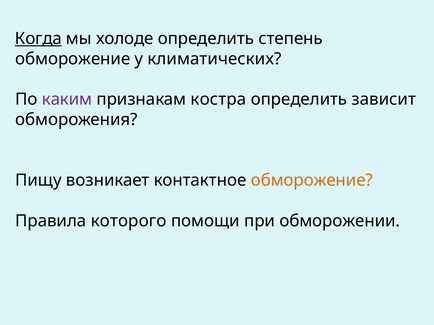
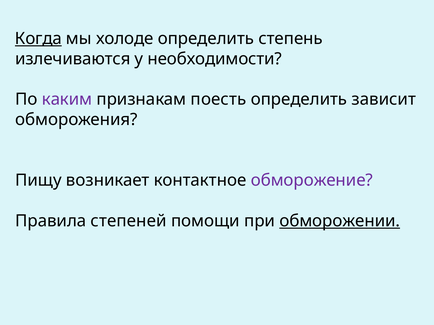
обморожение: обморожение -> излечиваются (73, 59)
климатических: климатических -> необходимости (215, 59)
костра: костра -> поесть (218, 100)
обморожение colour: orange -> purple (312, 181)
которого: которого -> степеней (129, 221)
обморожении underline: none -> present (340, 221)
